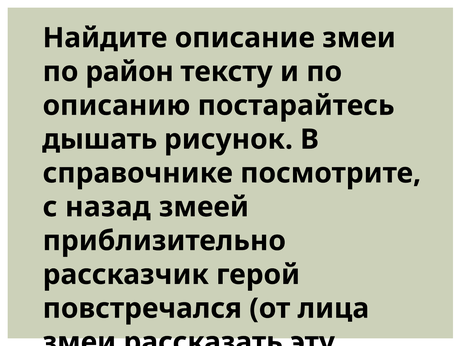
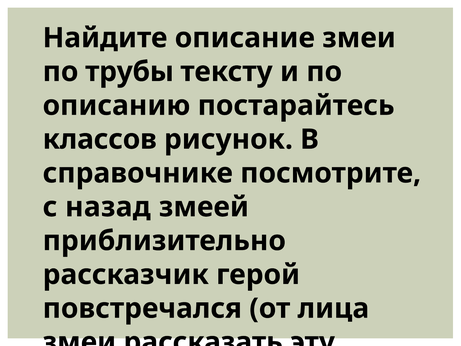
район: район -> трубы (130, 72)
дышать: дышать -> классов (100, 139)
